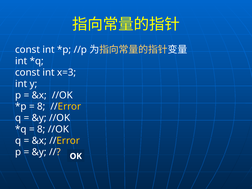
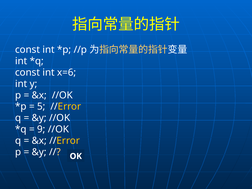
x=3: x=3 -> x=6 (67, 72)
8: 8 -> 5 (41, 107)
8: 8 -> 9 (41, 129)
